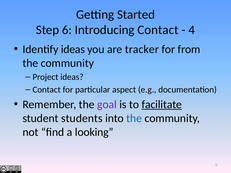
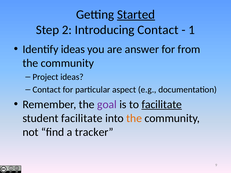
Started underline: none -> present (136, 15)
6: 6 -> 2 (67, 30)
4: 4 -> 1 (192, 30)
tracker: tracker -> answer (142, 49)
student students: students -> facilitate (82, 118)
the colour: blue -> orange (134, 118)
looking: looking -> tracker (94, 132)
